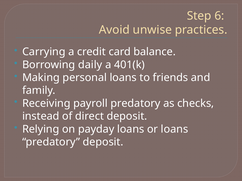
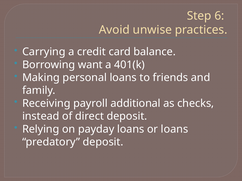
daily: daily -> want (90, 65)
payroll predatory: predatory -> additional (136, 104)
